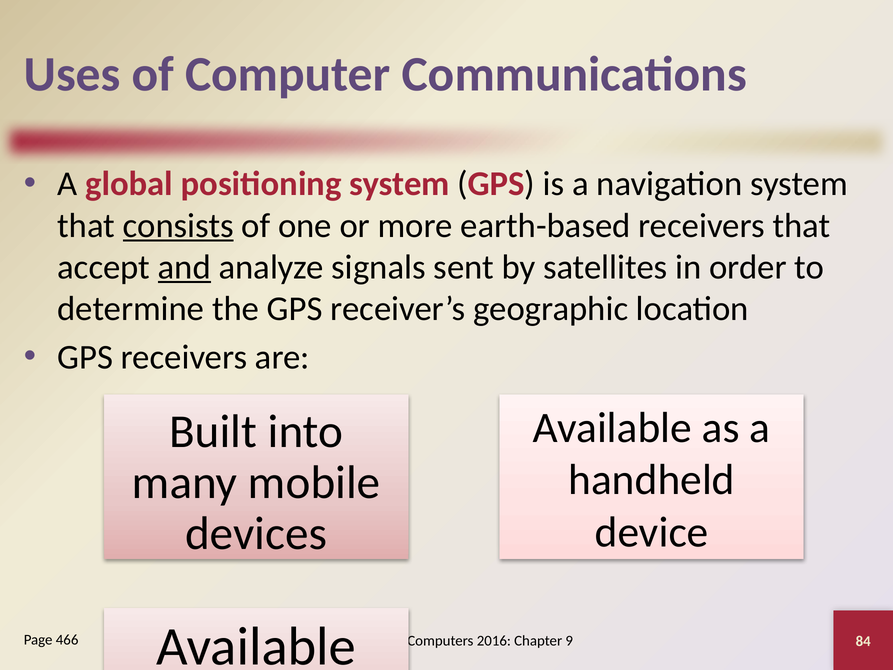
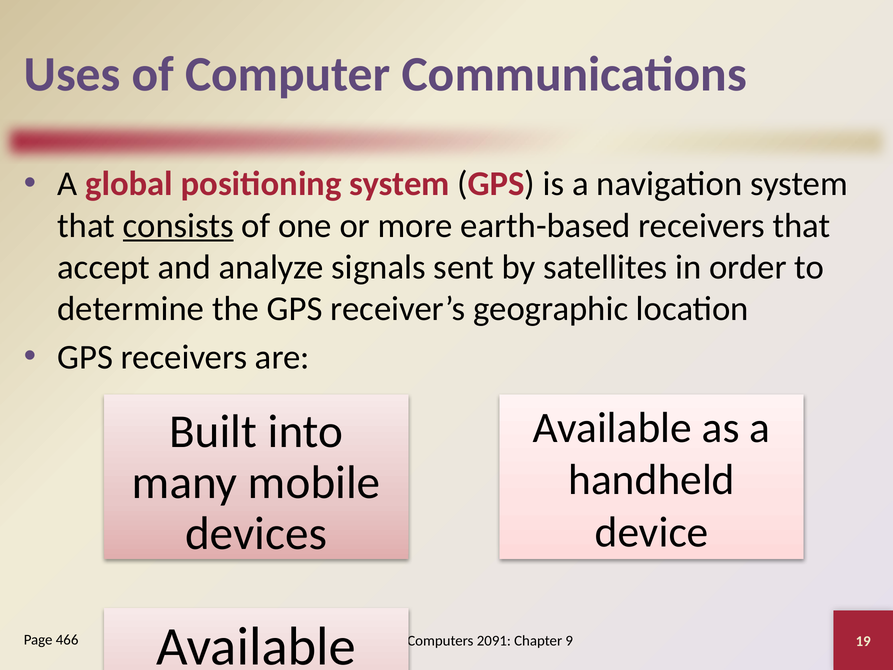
and underline: present -> none (184, 267)
2016: 2016 -> 2091 (494, 641)
84: 84 -> 19 (863, 641)
